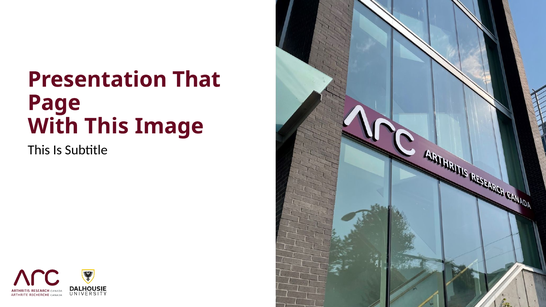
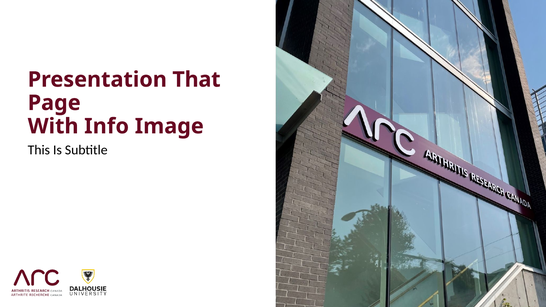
With This: This -> Info (107, 126)
